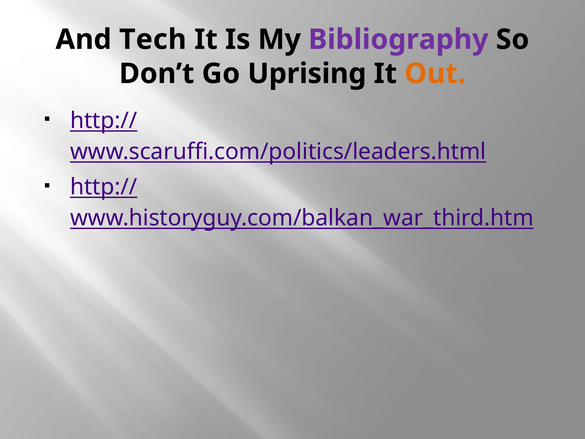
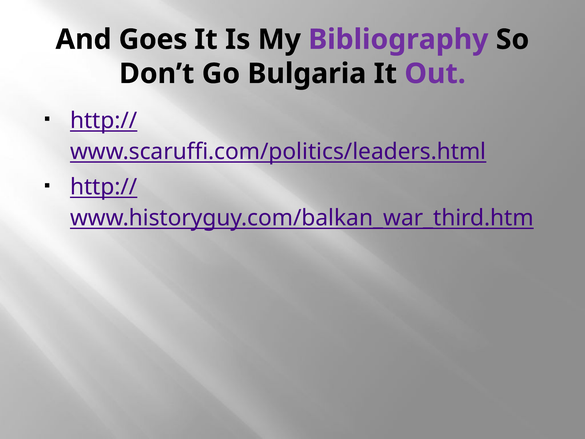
Tech: Tech -> Goes (153, 39)
Uprising: Uprising -> Bulgaria (307, 74)
Out colour: orange -> purple (435, 74)
